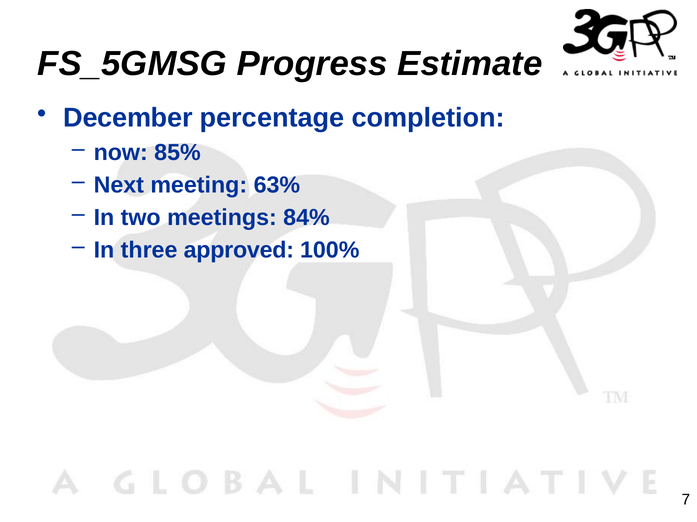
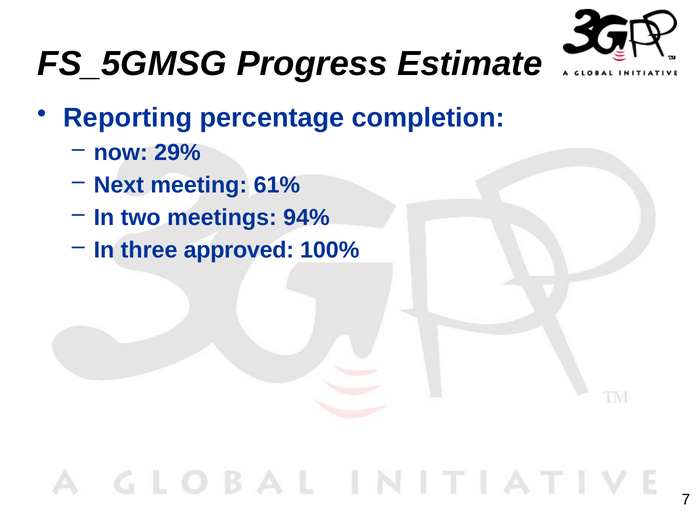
December: December -> Reporting (128, 118)
85%: 85% -> 29% (177, 153)
63%: 63% -> 61% (277, 185)
84%: 84% -> 94% (306, 218)
